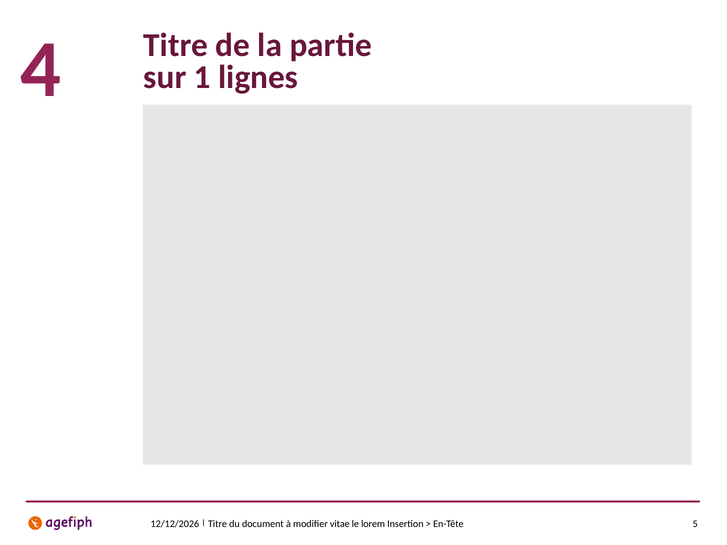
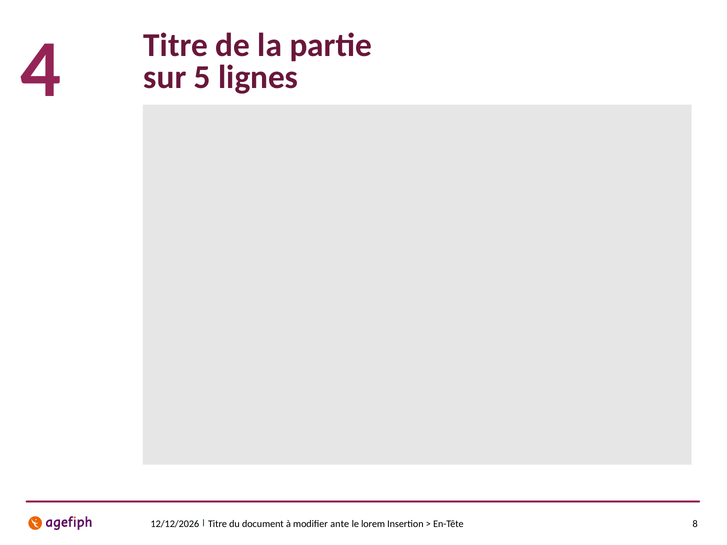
1: 1 -> 5 (202, 77)
vitae: vitae -> ante (340, 524)
5: 5 -> 8 (695, 524)
